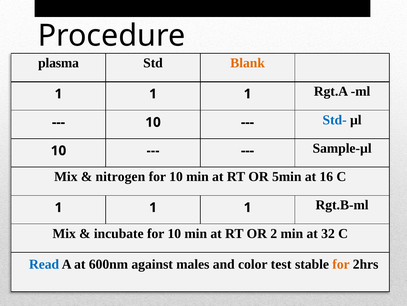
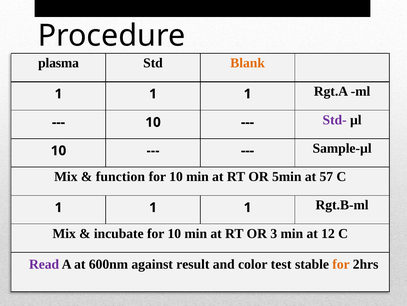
Std- colour: blue -> purple (335, 120)
nitrogen: nitrogen -> function (120, 176)
16: 16 -> 57 (326, 176)
2: 2 -> 3 (274, 233)
32: 32 -> 12 (328, 233)
Read colour: blue -> purple (44, 264)
males: males -> result (193, 264)
